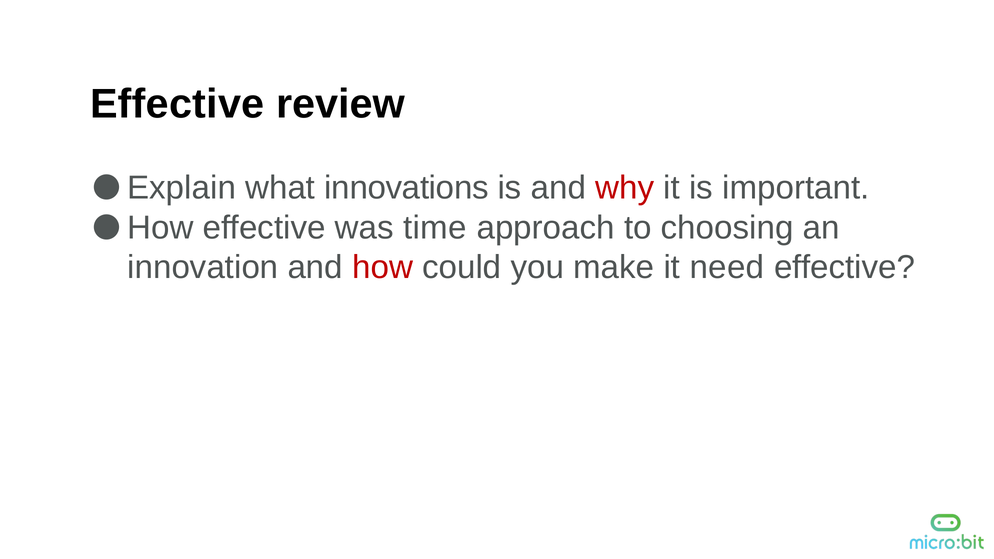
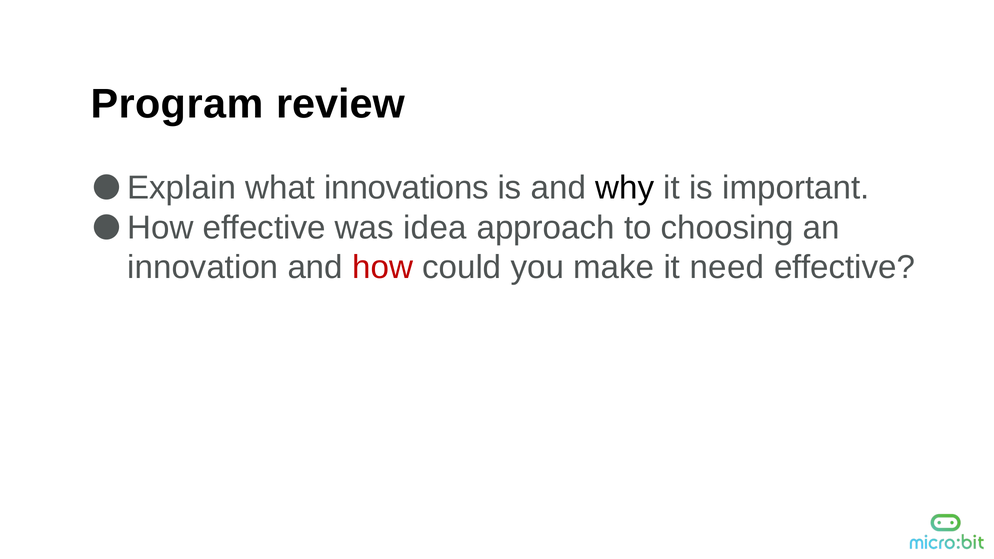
Effective: Effective -> Program (177, 104)
why colour: red -> black (625, 188)
time: time -> idea (435, 228)
